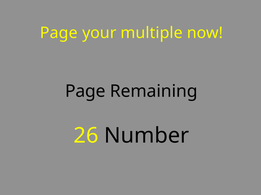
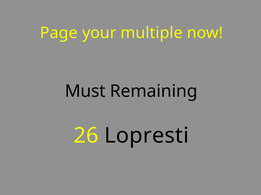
Page: Page -> Must (85, 91)
Number: Number -> Lopresti (147, 136)
